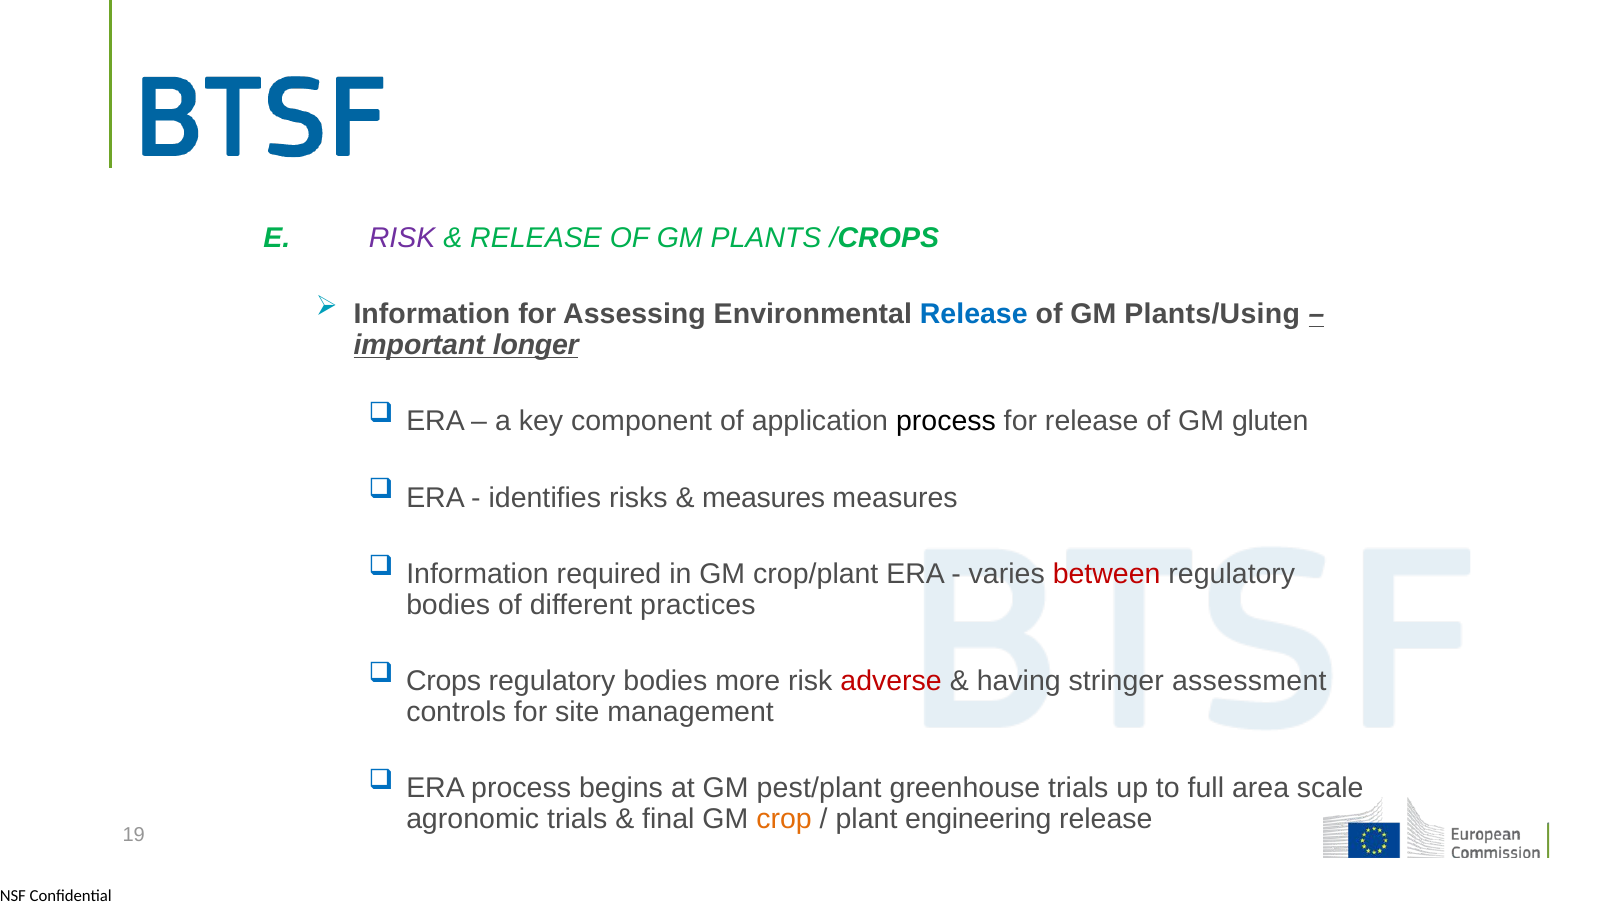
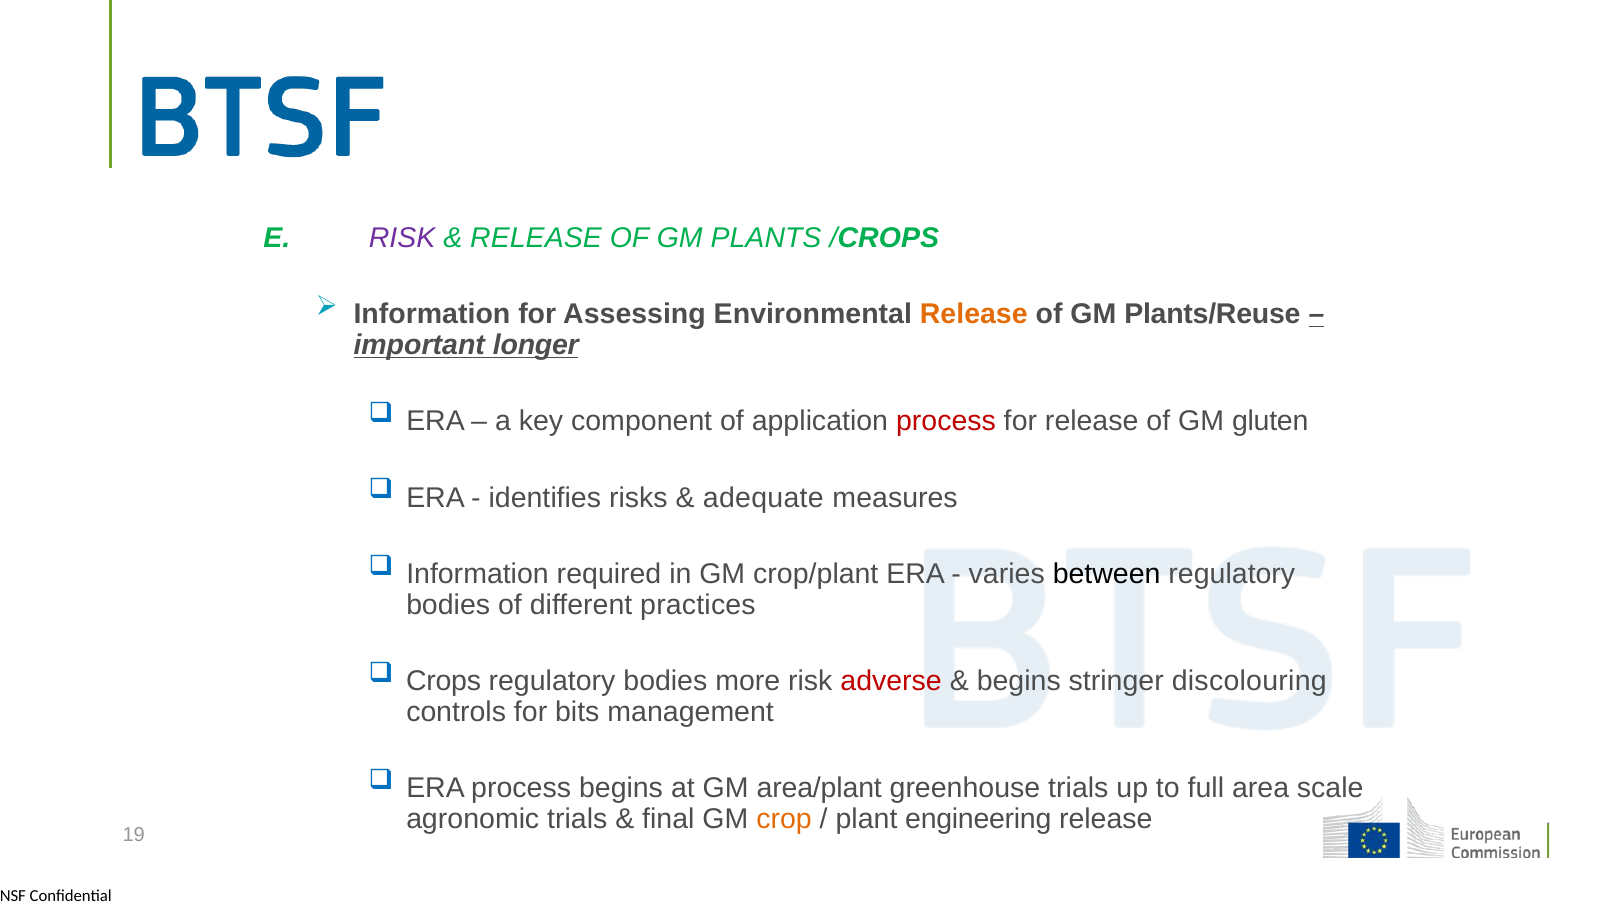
Release colour: blue -> orange (974, 314)
Plants/Using: Plants/Using -> Plants/Reuse (1212, 314)
process colour: black -> red (946, 421)
measures: measures -> adequate (763, 497)
between colour: red -> black (1107, 574)
having: having -> begins (1019, 681)
assessment: assessment -> discolouring (1249, 681)
site: site -> bits (577, 712)
pest/plant: pest/plant -> area/plant (819, 788)
